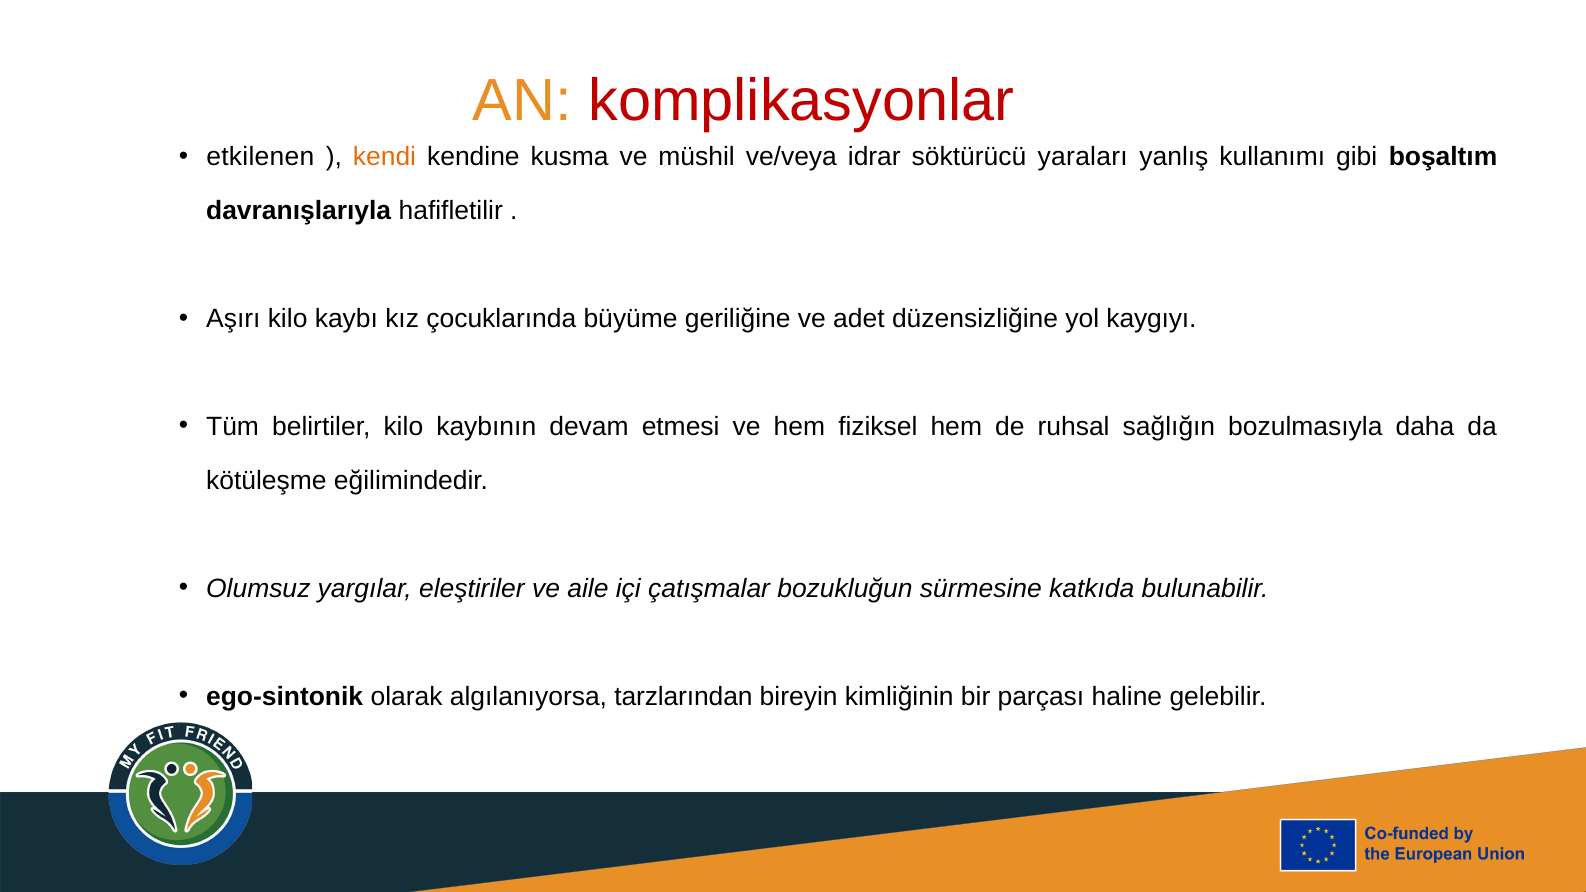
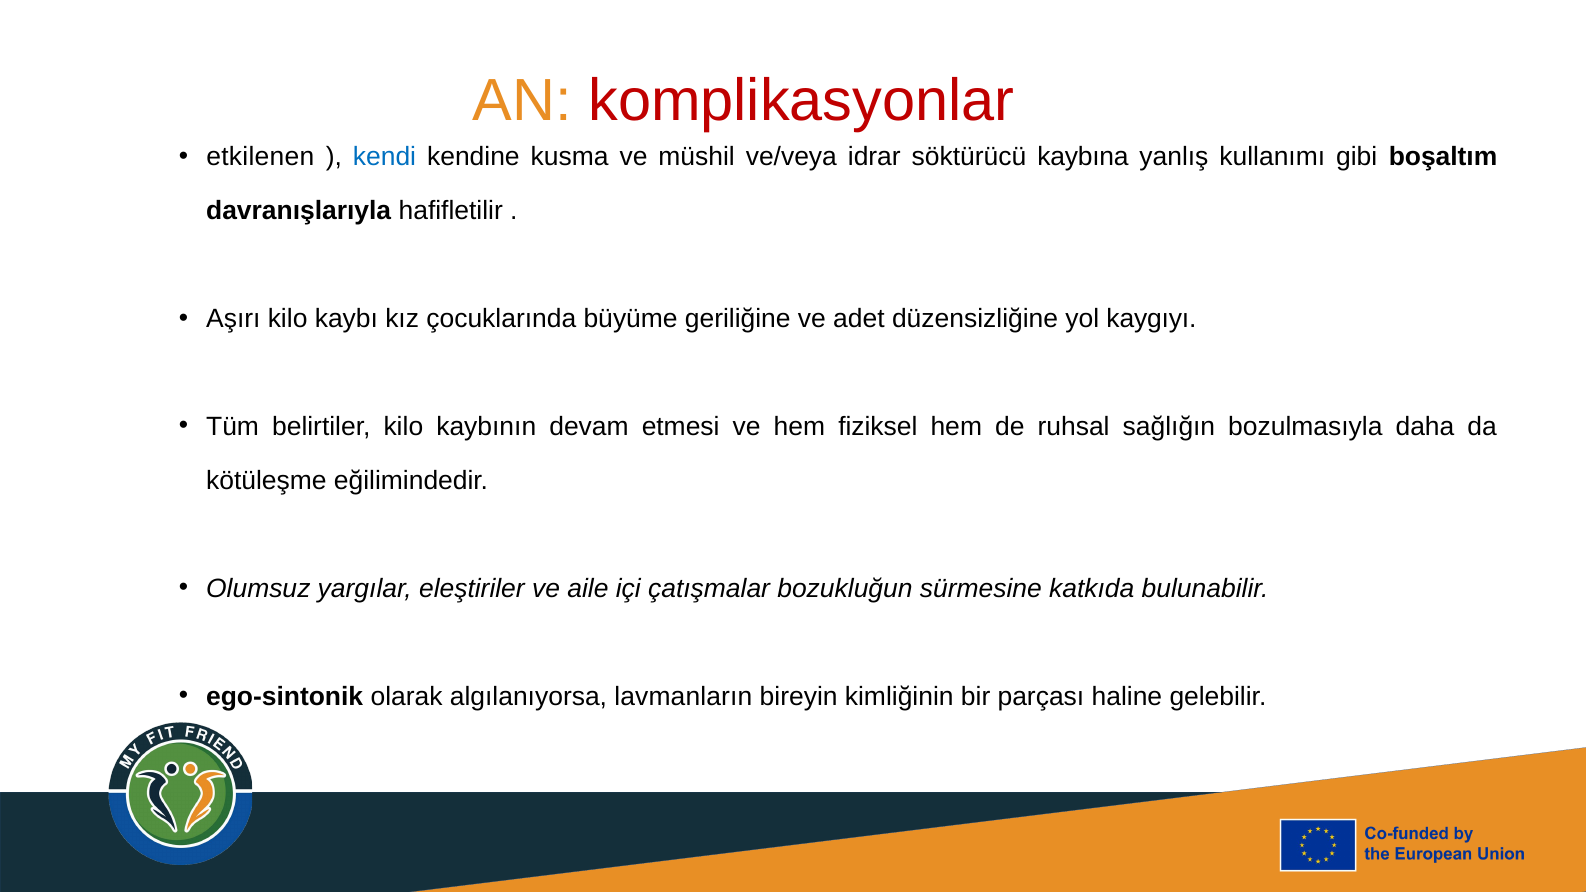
kendi colour: orange -> blue (384, 157)
yaraları: yaraları -> kaybına (1083, 157)
tarzlarından: tarzlarından -> lavmanların (683, 696)
